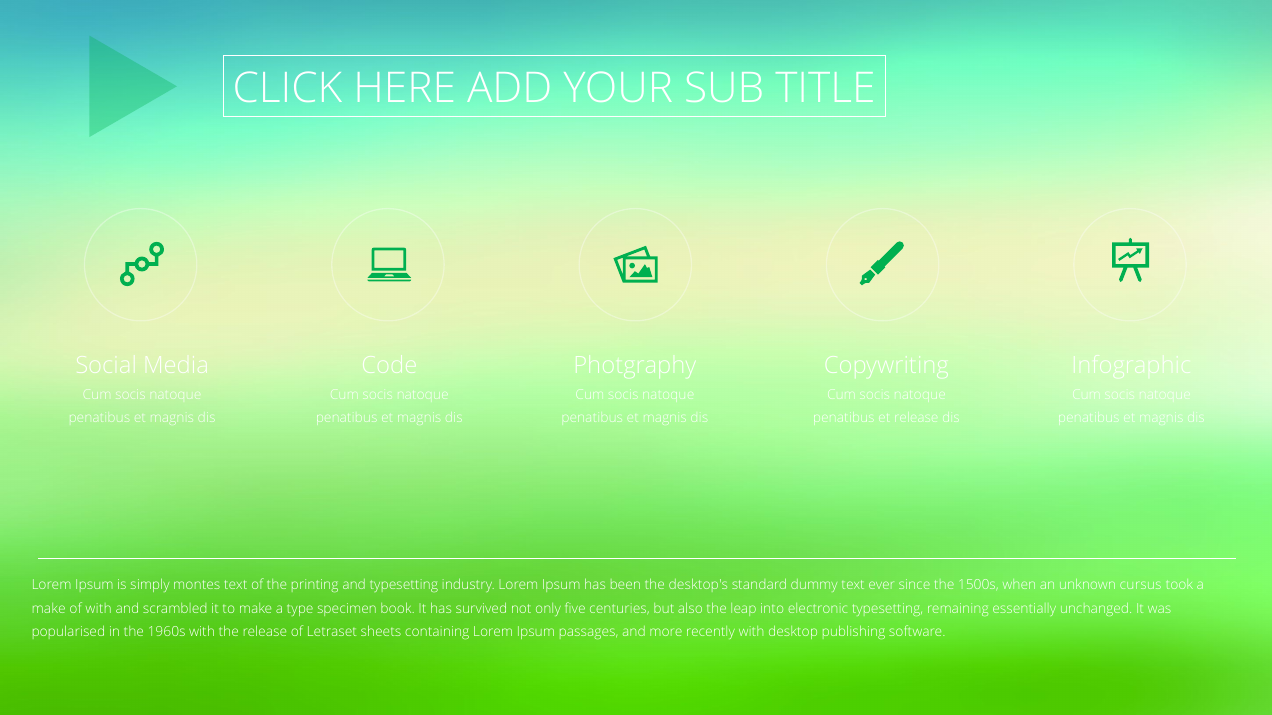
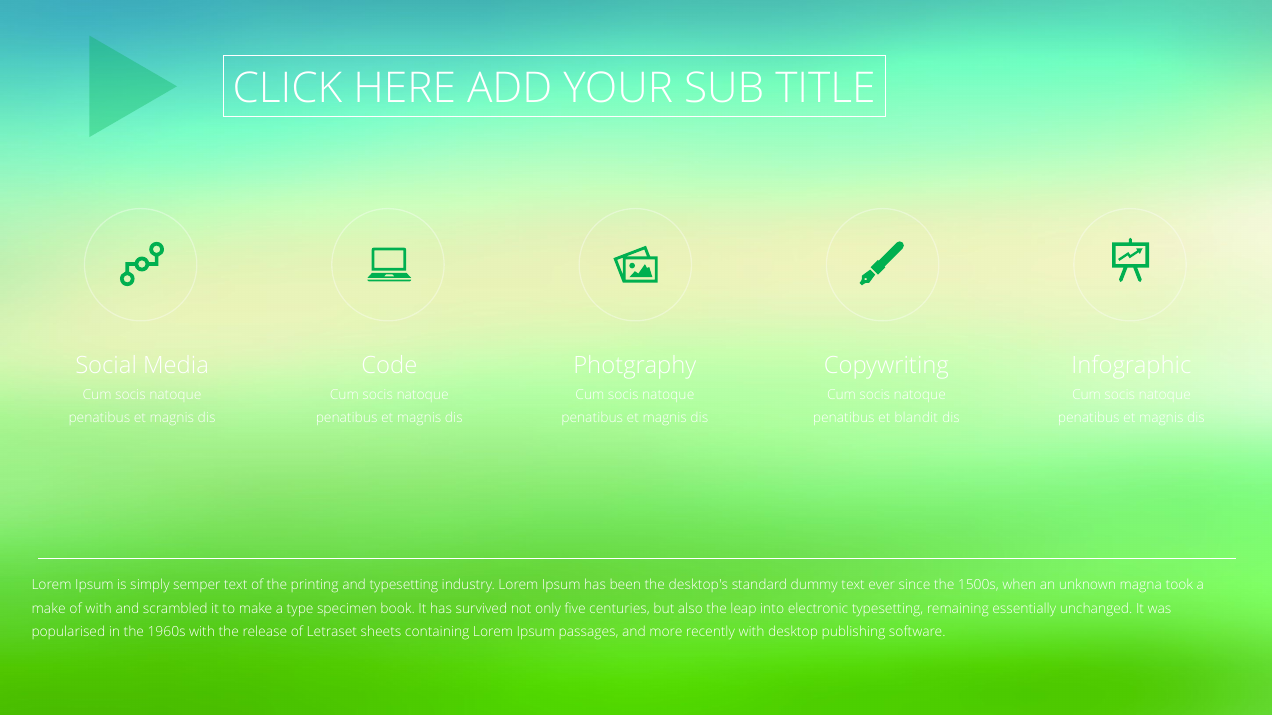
et release: release -> blandit (916, 418)
montes: montes -> semper (197, 586)
cursus: cursus -> magna (1141, 586)
